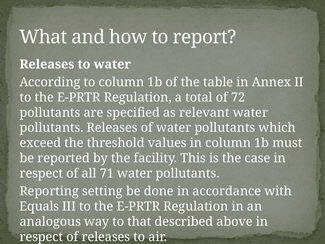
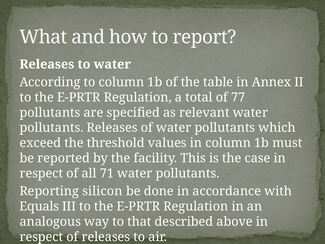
72: 72 -> 77 (238, 97)
setting: setting -> silicon (102, 191)
